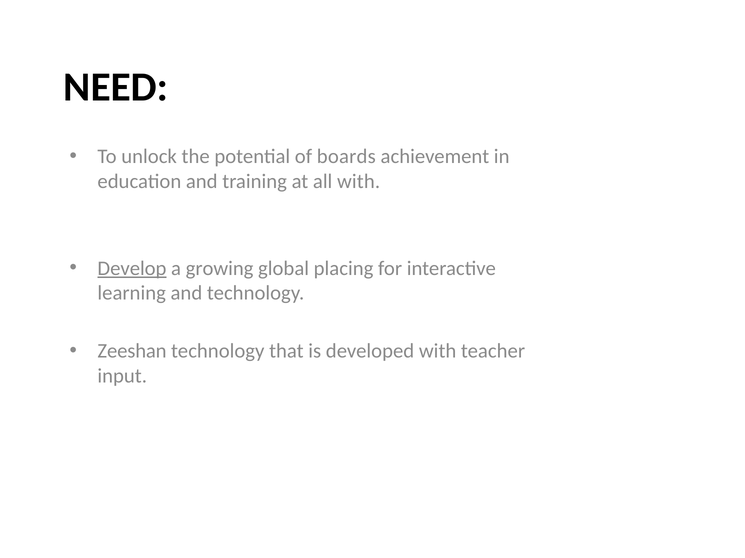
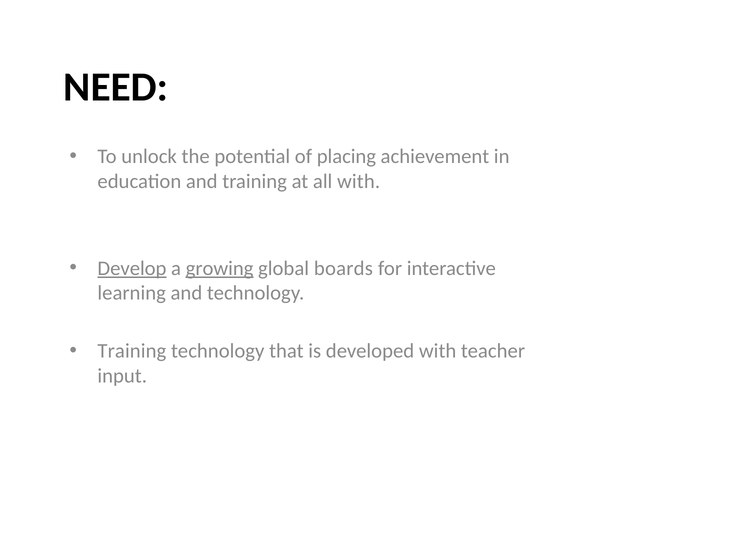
boards: boards -> placing (346, 157)
growing underline: none -> present (220, 269)
placing: placing -> boards (343, 269)
Zeeshan: Zeeshan -> Training (132, 352)
